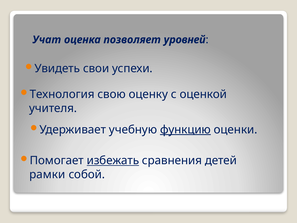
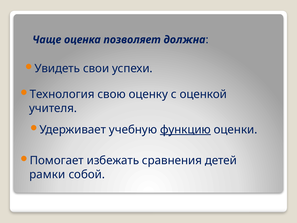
Учат: Учат -> Чаще (47, 40)
уровней: уровней -> должна (185, 40)
избежать underline: present -> none (113, 160)
